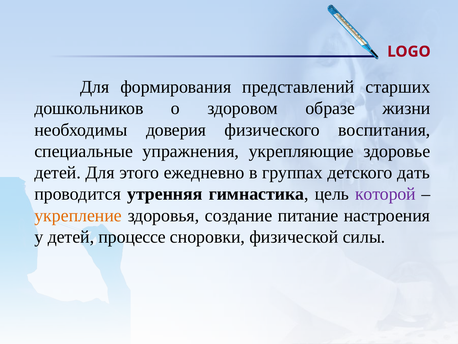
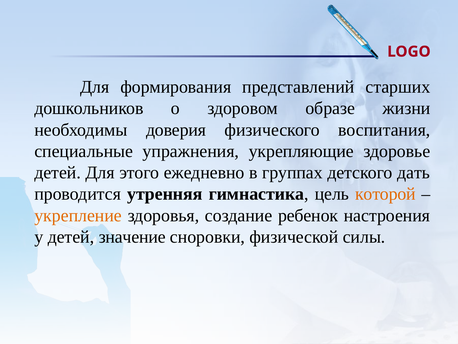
которой colour: purple -> orange (385, 194)
питание: питание -> ребенок (308, 215)
процессе: процессе -> значение (132, 237)
